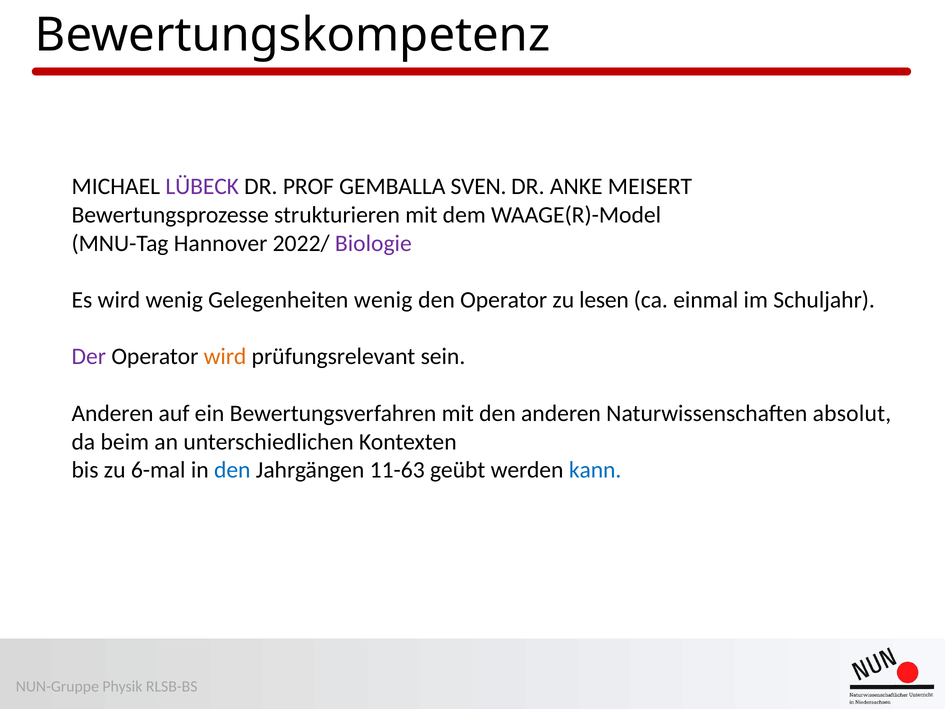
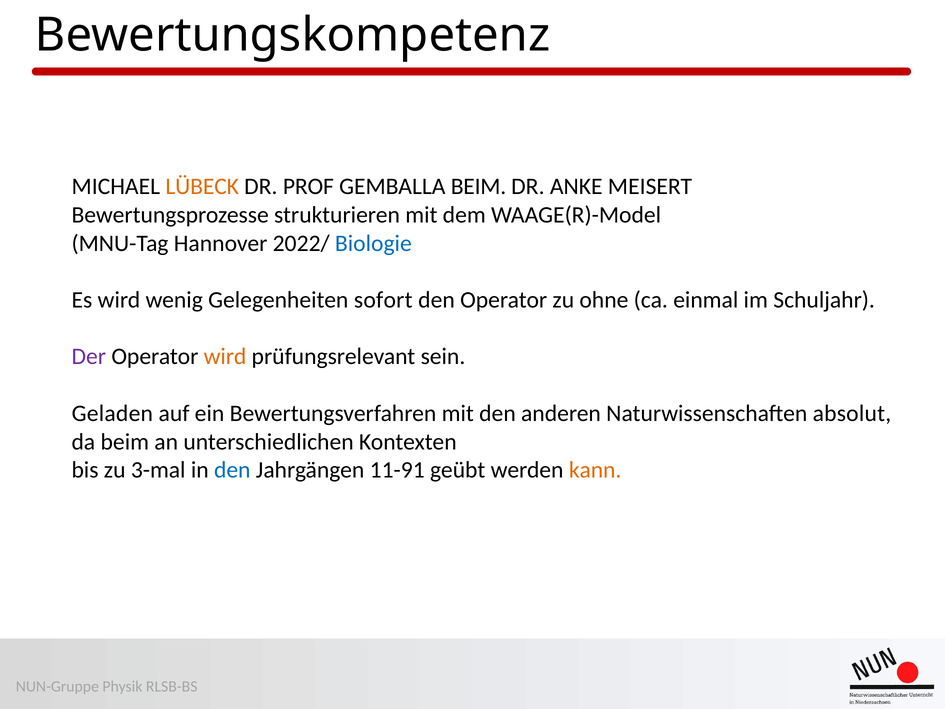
LÜBECK colour: purple -> orange (202, 186)
GEMBALLA SVEN: SVEN -> BEIM (479, 186)
Biologie colour: purple -> blue (373, 243)
Gelegenheiten wenig: wenig -> sofort (383, 300)
lesen: lesen -> ohne (604, 300)
Anderen: Anderen -> Geladen (112, 413)
6-mal: 6-mal -> 3-mal (158, 470)
11-63: 11-63 -> 11-91 (397, 470)
kann colour: blue -> orange (595, 470)
